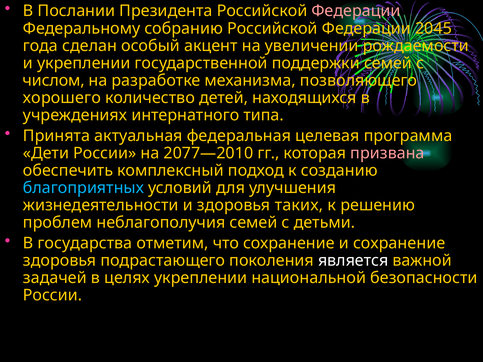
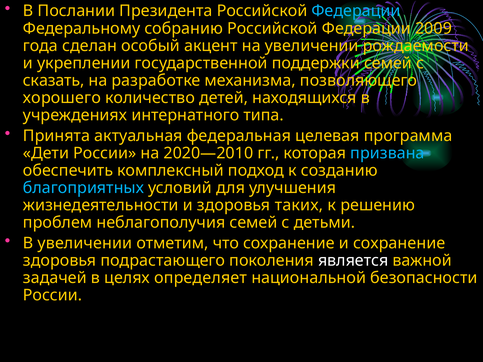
Федерации colour: pink -> light blue (356, 11)
2045: 2045 -> 2009 (434, 28)
числом: числом -> сказать (54, 81)
2077—2010: 2077—2010 -> 2020—2010 (208, 153)
призвана colour: pink -> light blue (387, 153)
В государства: государства -> увеличении (85, 243)
целях укреплении: укреплении -> определяет (201, 278)
